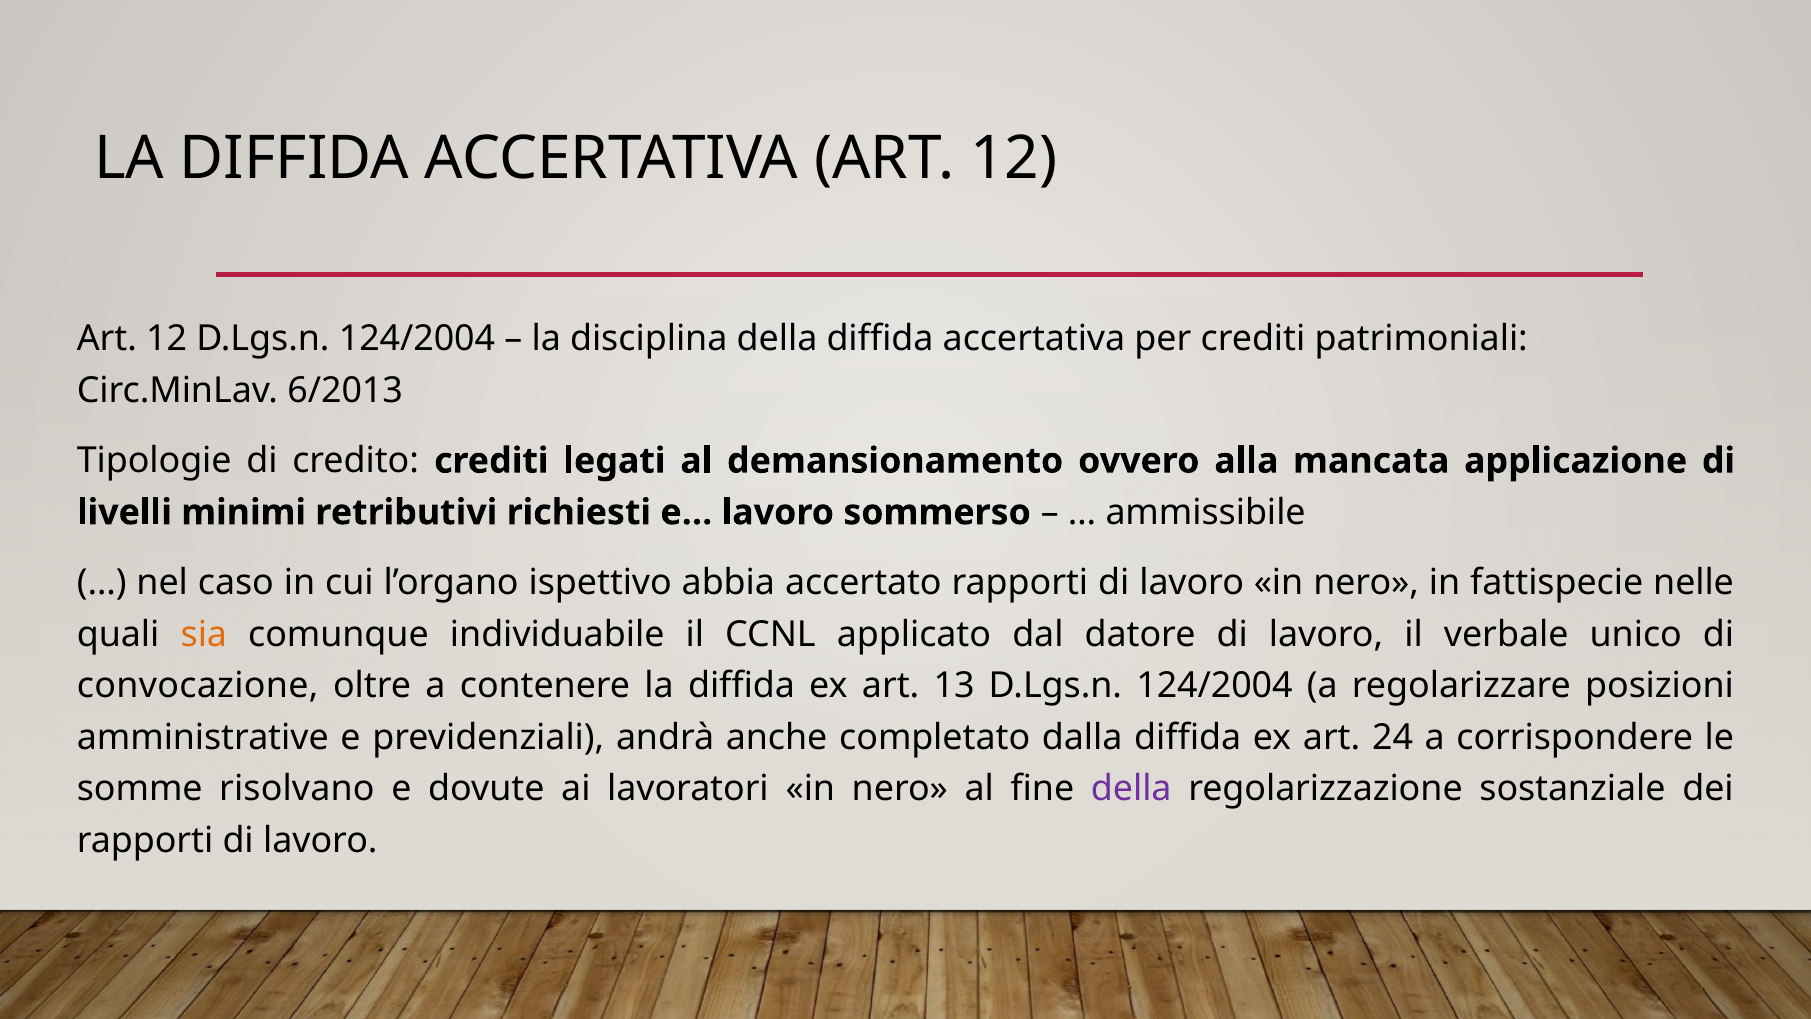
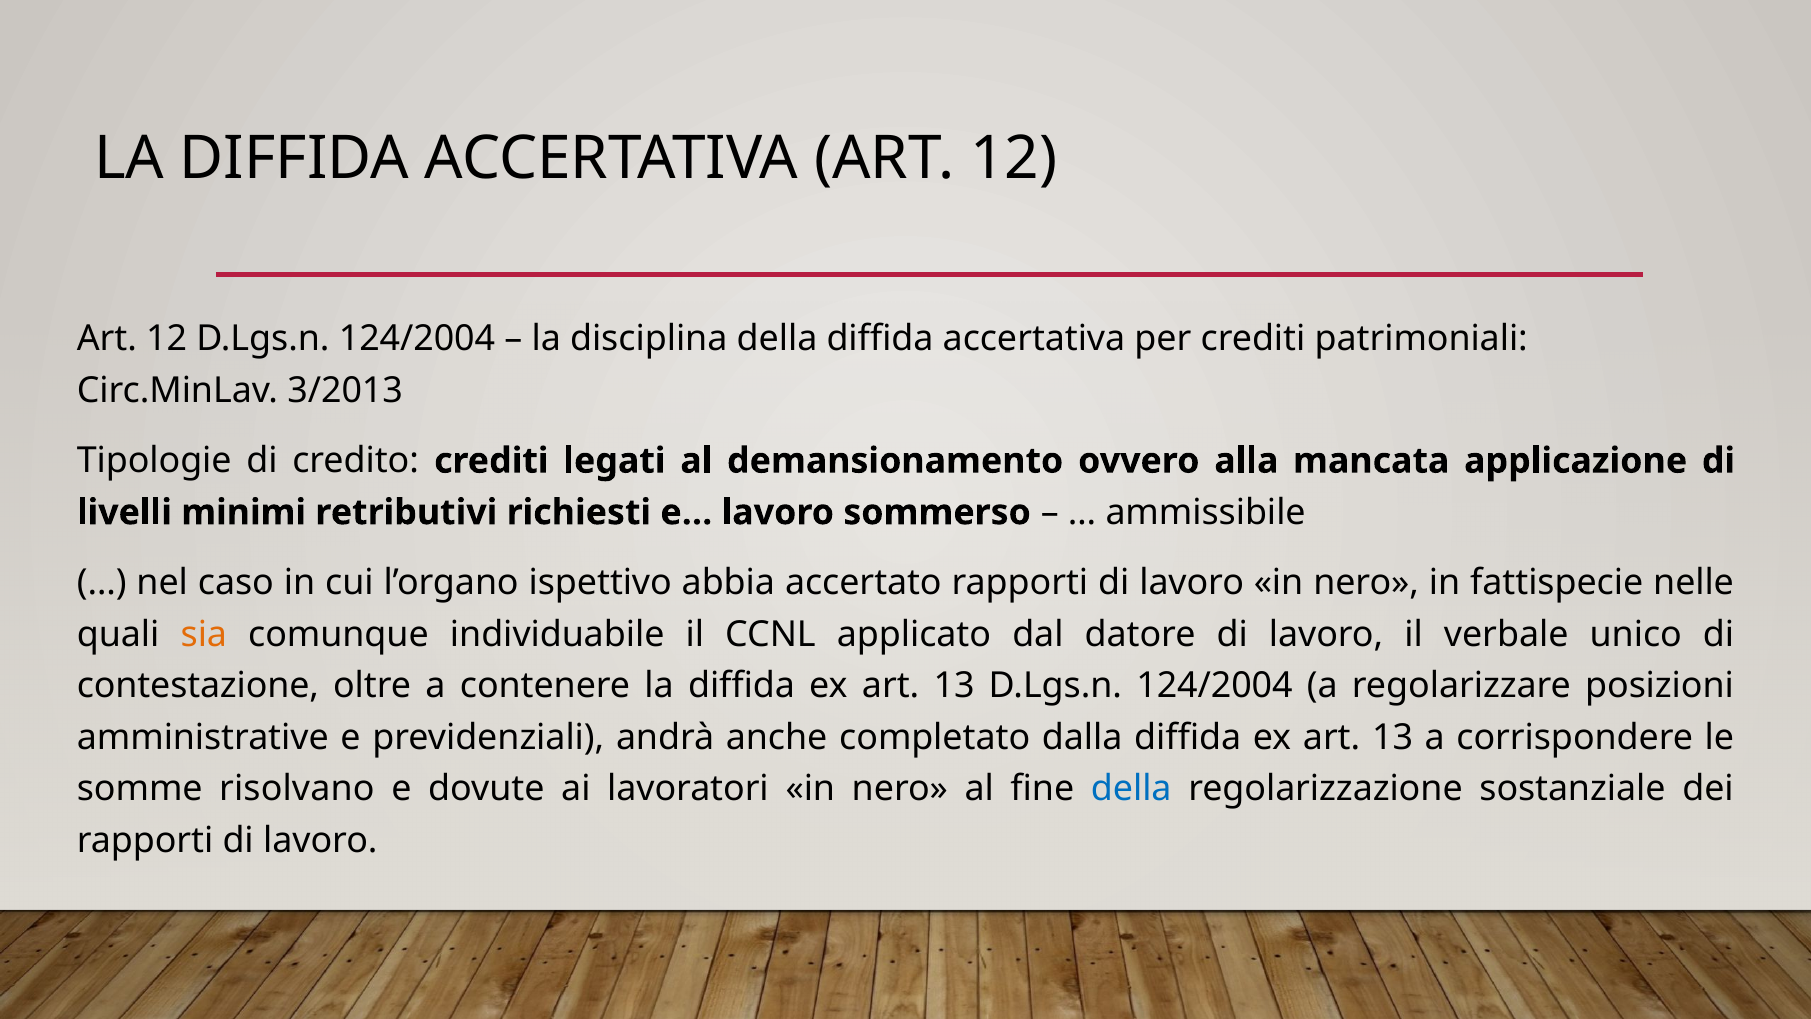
6/2013: 6/2013 -> 3/2013 (345, 390)
convocazione: convocazione -> contestazione (198, 686)
24: 24 -> 13 (1393, 737)
della colour: purple -> blue (1131, 789)
